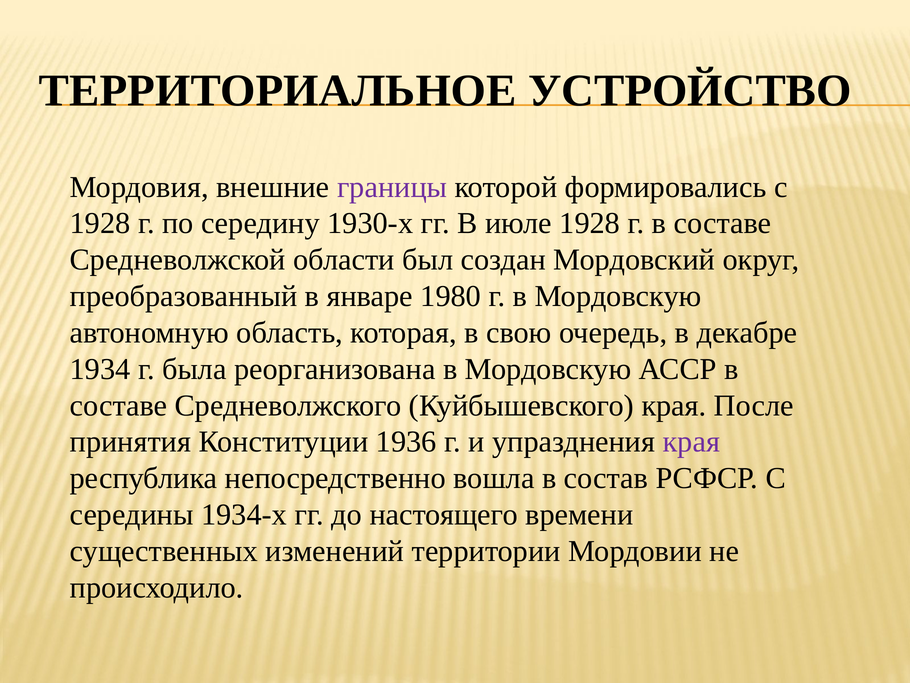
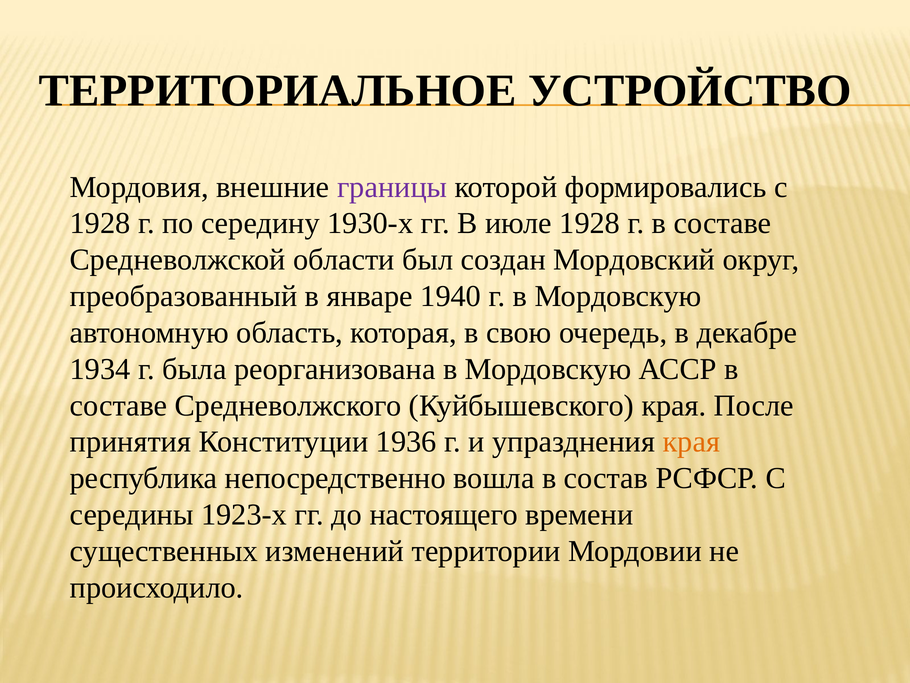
1980: 1980 -> 1940 (451, 296)
края colour: purple -> orange (691, 442)
1934-х: 1934-х -> 1923-х (244, 514)
